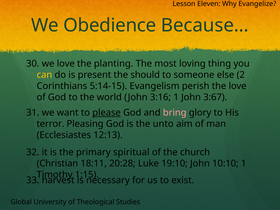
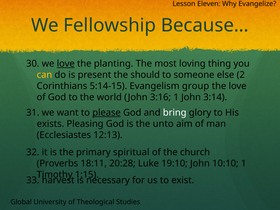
Obedience: Obedience -> Fellowship (110, 25)
love underline: none -> present (66, 64)
perish: perish -> group (196, 86)
3:67: 3:67 -> 3:14 (215, 97)
bring colour: pink -> white (175, 113)
terror: terror -> exists (50, 124)
Christian: Christian -> Proverbs (57, 163)
